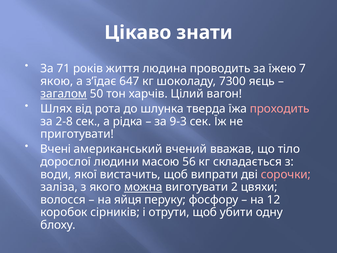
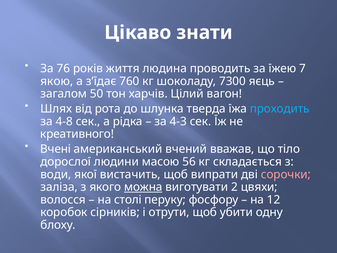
71: 71 -> 76 (63, 68)
647: 647 -> 760 (129, 81)
загалом underline: present -> none (64, 94)
проходить colour: pink -> light blue (280, 109)
2-8: 2-8 -> 4-8 (64, 121)
9-3: 9-3 -> 4-3 (178, 121)
приготувати: приготувати -> креативного (77, 134)
яйця: яйця -> столі (128, 200)
